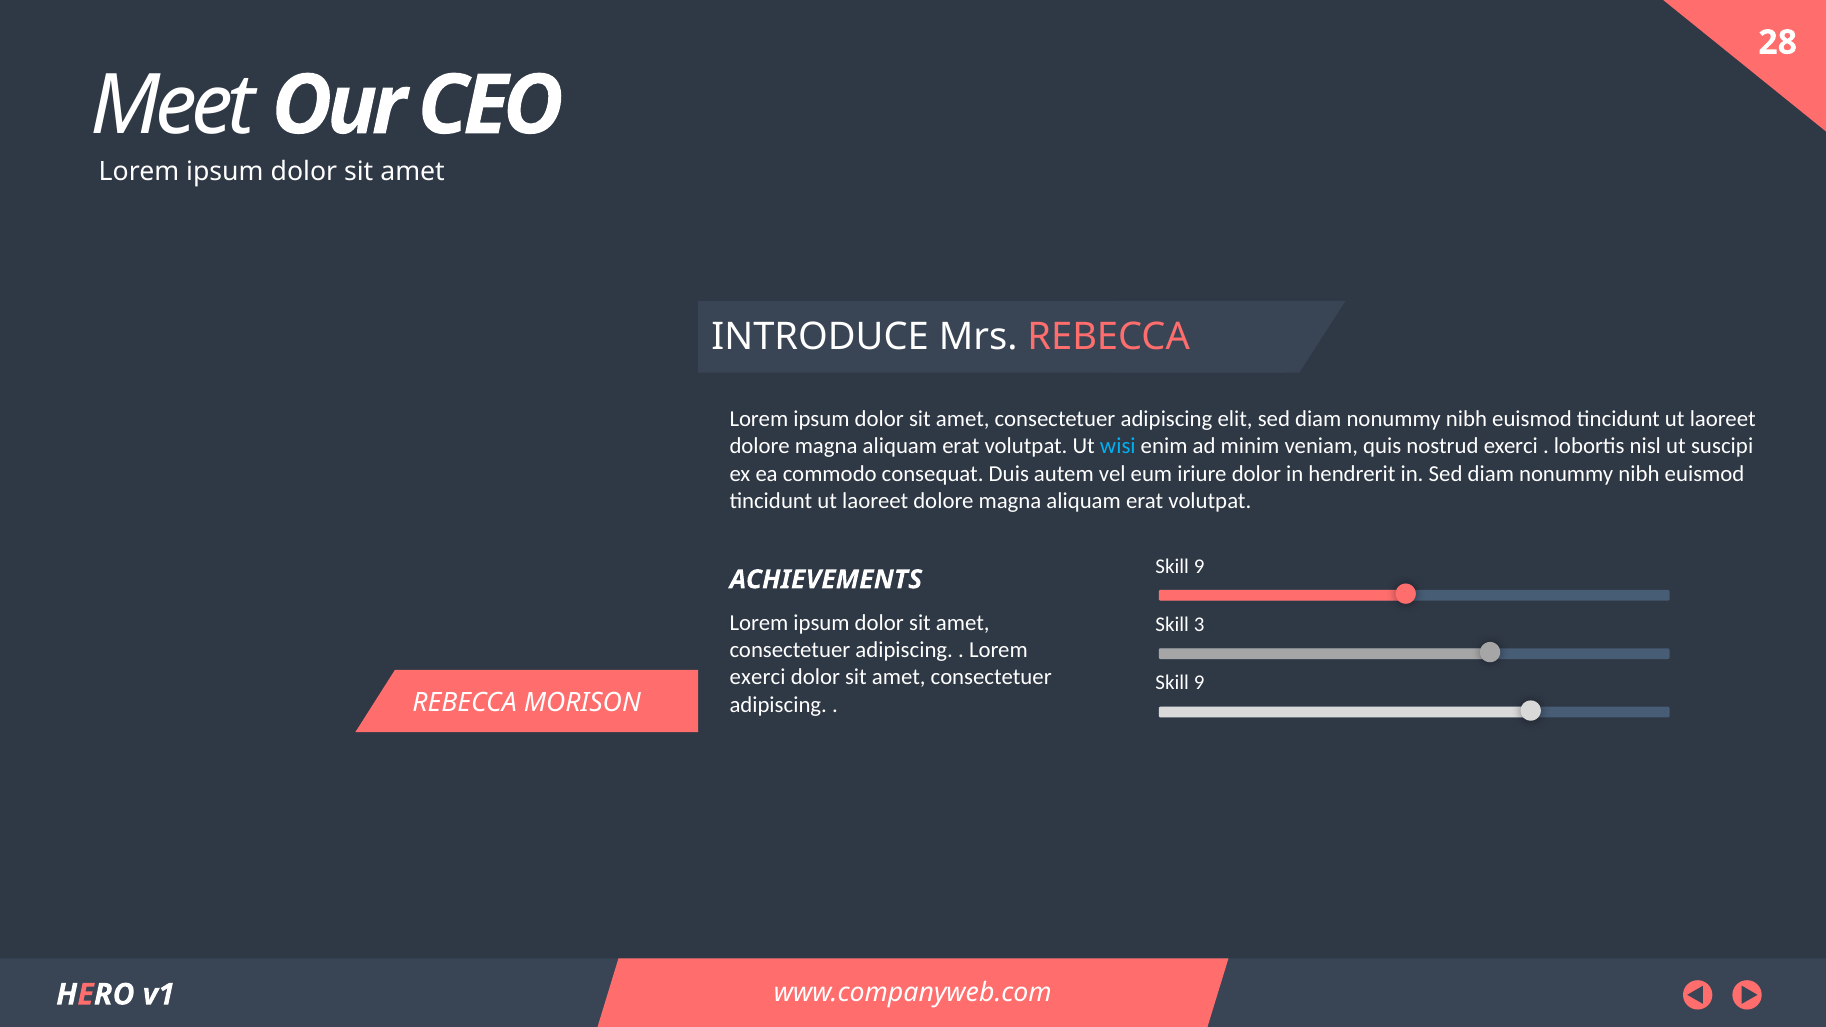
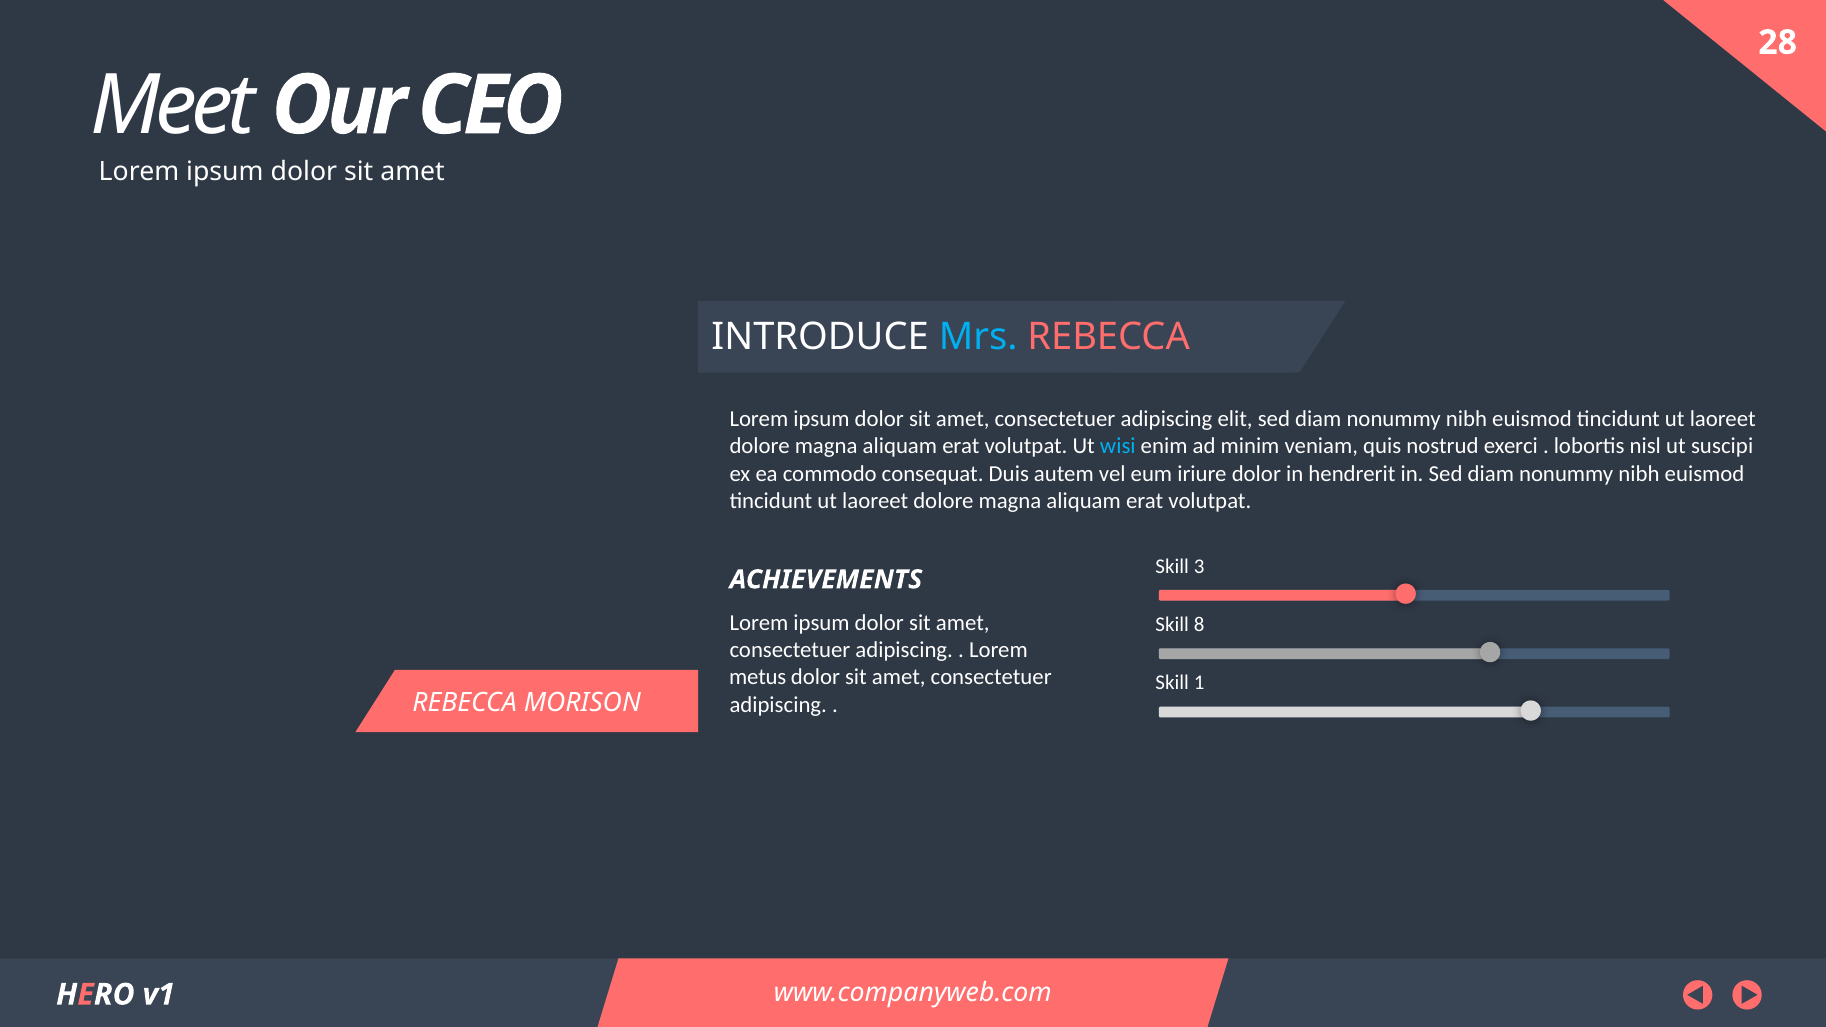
Mrs colour: white -> light blue (978, 337)
9: 9 -> 3 (1199, 566)
3: 3 -> 8 (1199, 625)
exerci: exerci -> metus (758, 677)
9: 9 -> 1 (1199, 683)
